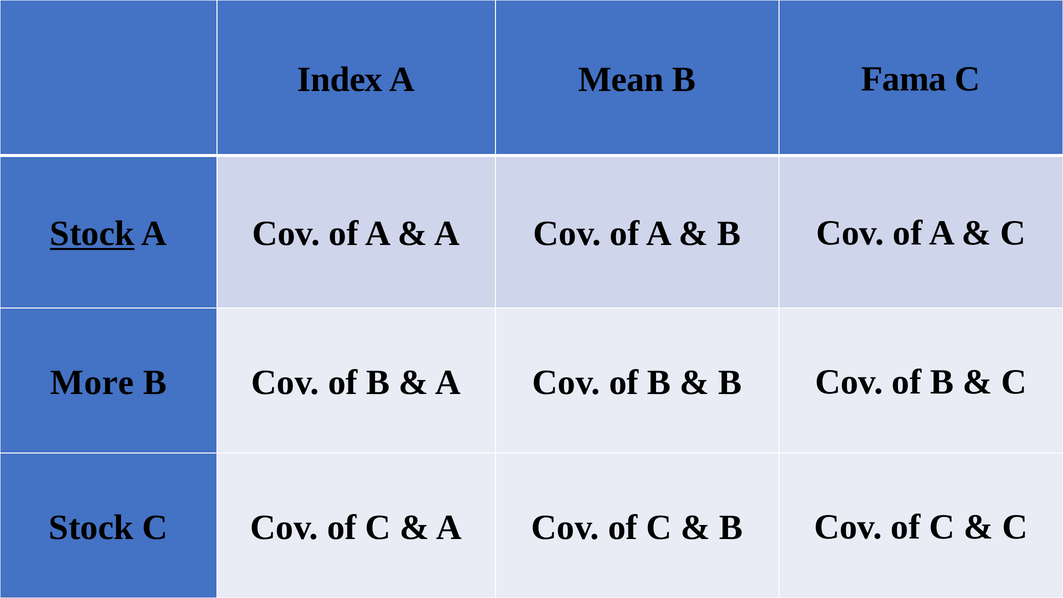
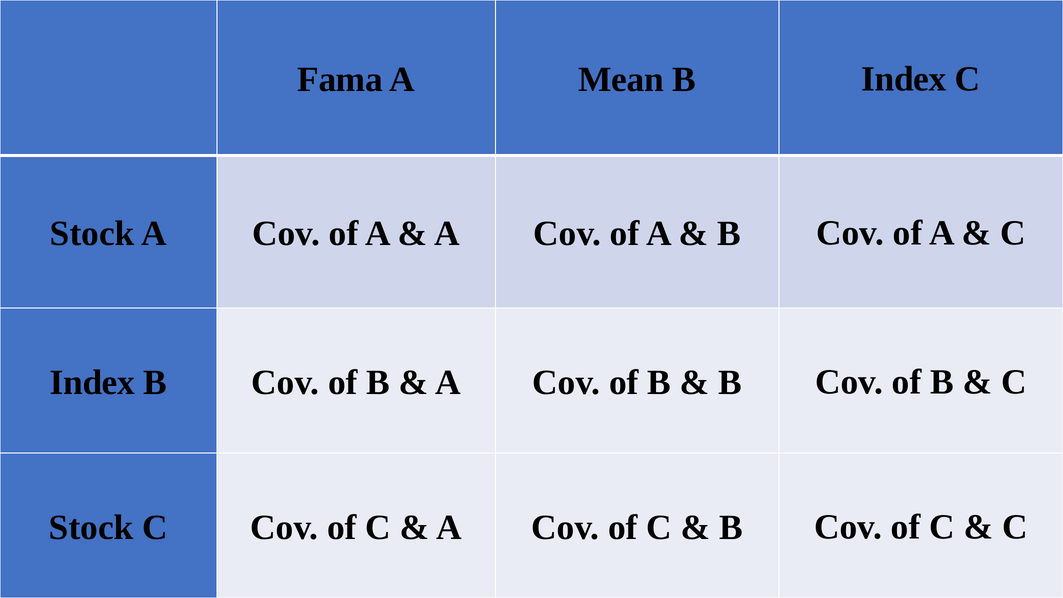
Index: Index -> Fama (340, 80)
B Fama: Fama -> Index (904, 79)
Stock underline: present -> none (92, 234)
More: More -> Index (92, 382)
